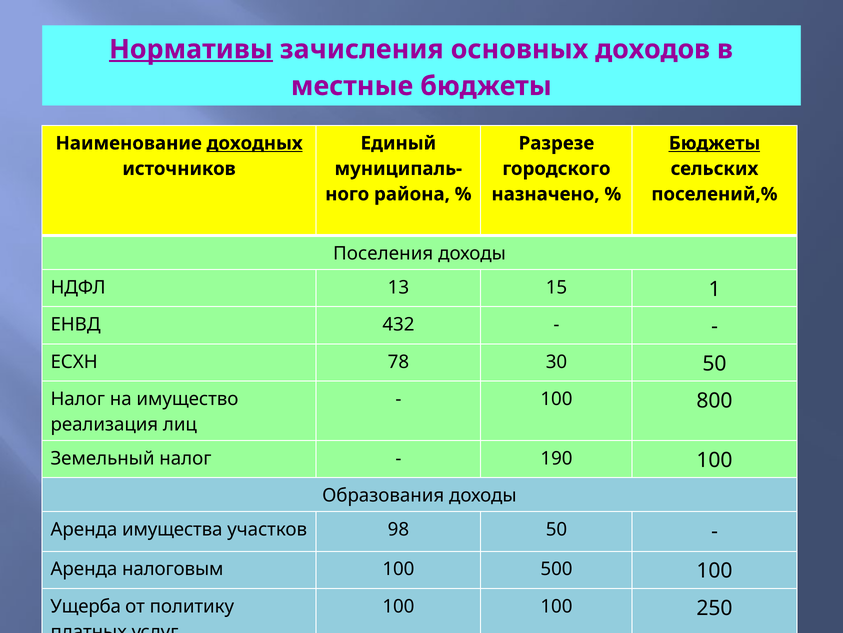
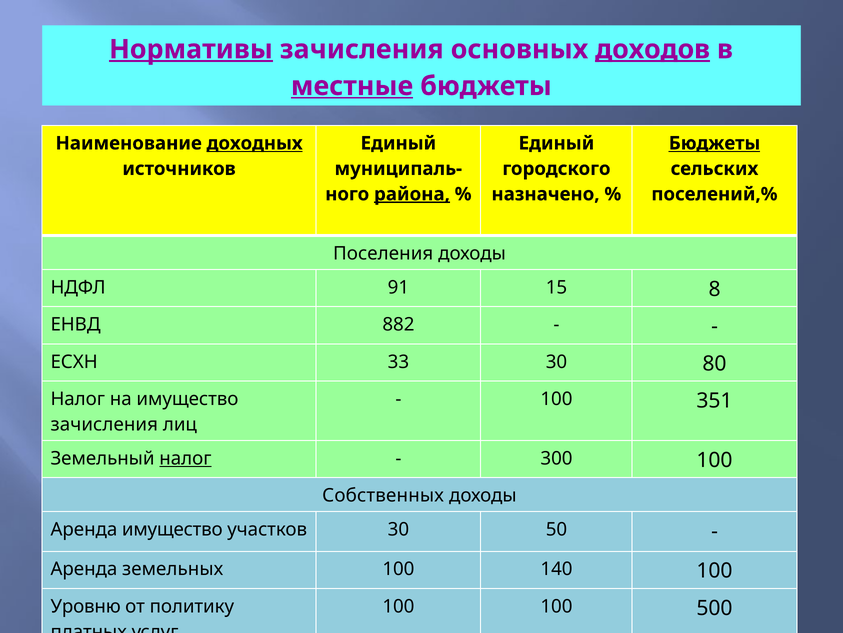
доходов underline: none -> present (653, 49)
местные underline: none -> present (352, 86)
Разрезе: Разрезе -> Единый (556, 143)
района underline: none -> present (412, 194)
13: 13 -> 91 (398, 287)
1: 1 -> 8 (715, 289)
432: 432 -> 882 (398, 324)
78: 78 -> 33 (398, 361)
30 50: 50 -> 80 (715, 363)
800: 800 -> 351 (714, 400)
реализация: реализация -> зачисления (104, 424)
налог underline: none -> present (185, 458)
190: 190 -> 300 (556, 458)
Образования: Образования -> Собственных (383, 495)
Аренда имущества: имущества -> имущество (172, 529)
участков 98: 98 -> 30 (398, 529)
налоговым: налоговым -> земельных (173, 569)
500: 500 -> 140 (556, 569)
Ущерба: Ущерба -> Уровню (86, 606)
250: 250 -> 500 (714, 607)
